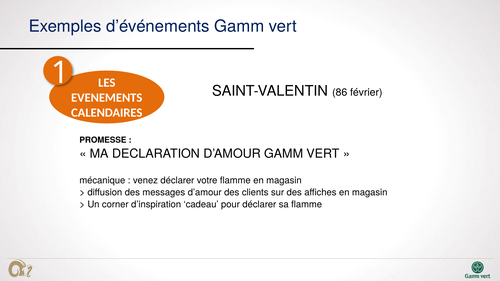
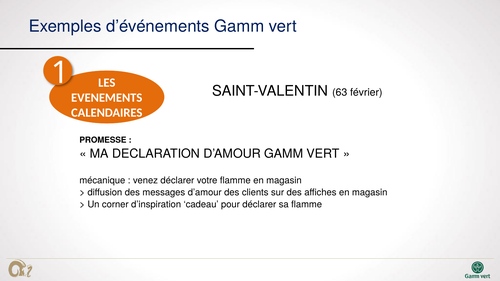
86: 86 -> 63 (340, 93)
